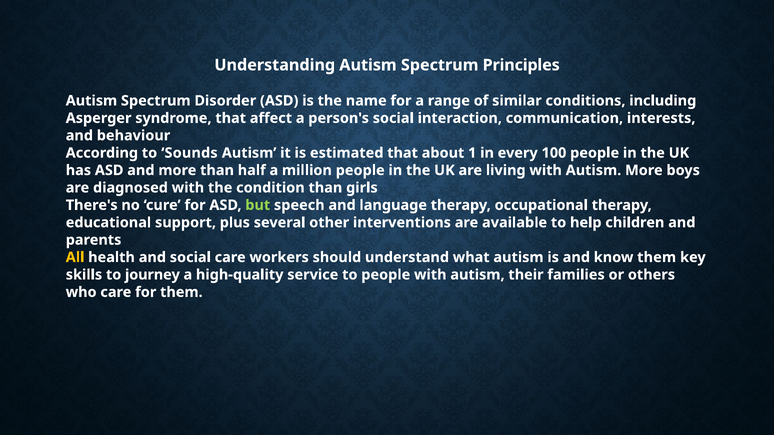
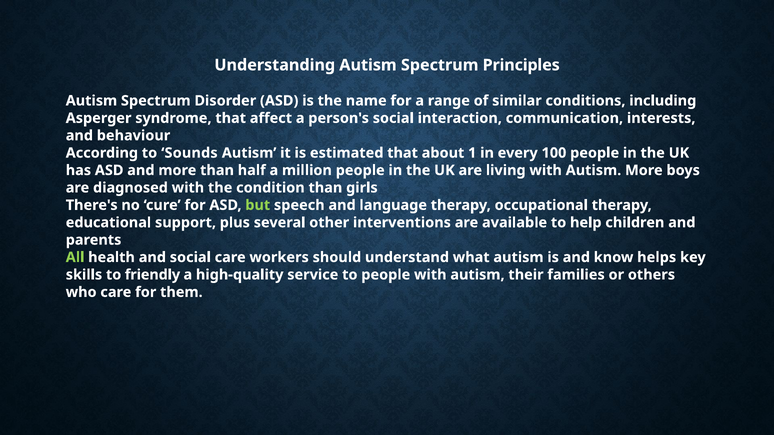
All colour: yellow -> light green (75, 258)
know them: them -> helps (657, 258)
journey: journey -> friendly (152, 275)
